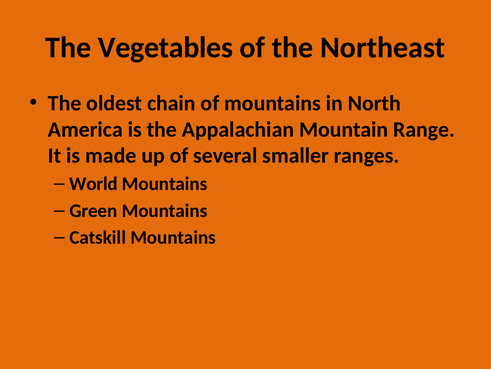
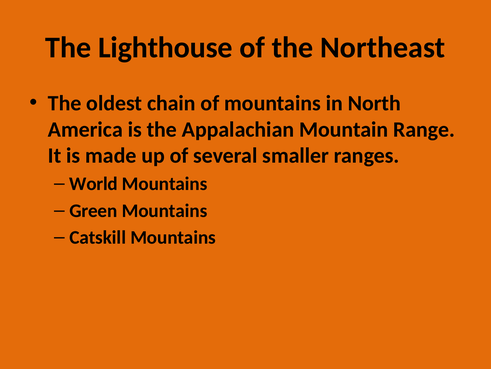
Vegetables: Vegetables -> Lighthouse (165, 48)
